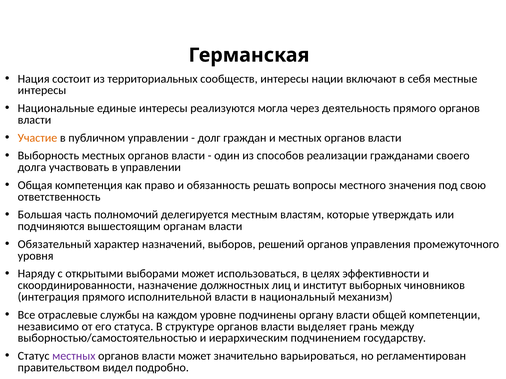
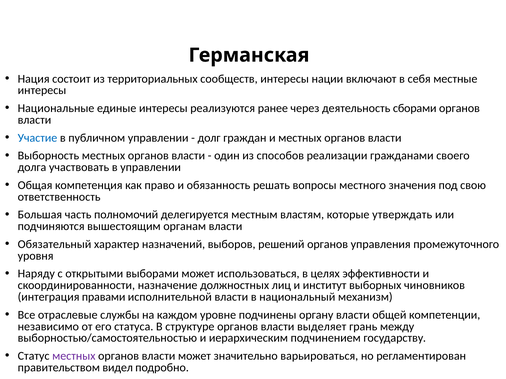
могла: могла -> ранее (273, 108)
деятельность прямого: прямого -> сборами (415, 108)
Участие colour: orange -> blue (37, 138)
интеграция прямого: прямого -> правами (104, 297)
